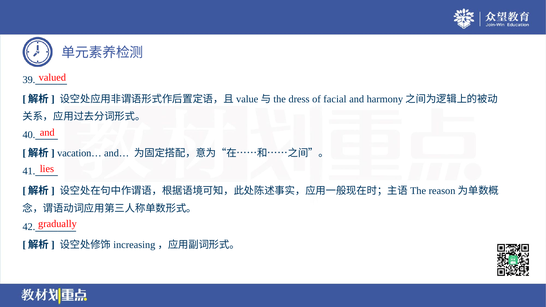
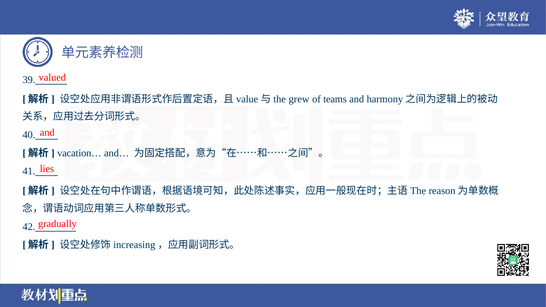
dress: dress -> grew (299, 99)
facial: facial -> teams (335, 99)
